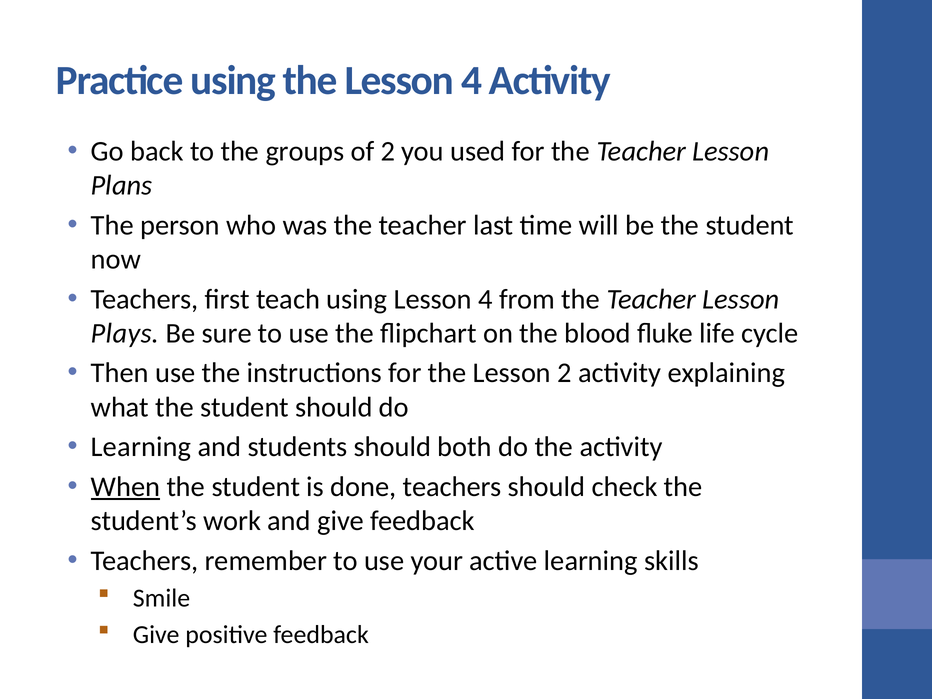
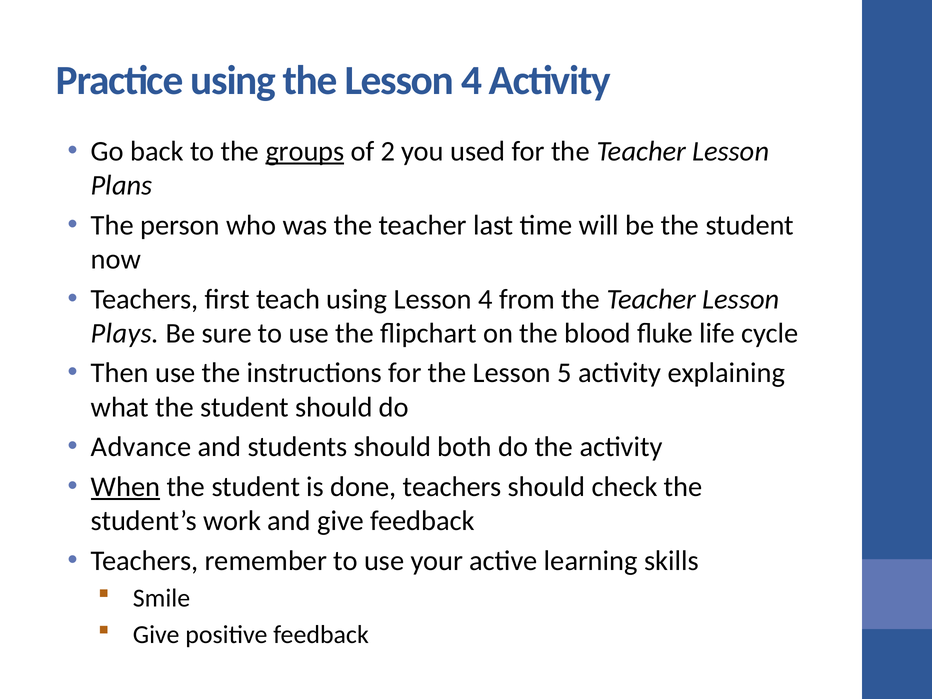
groups underline: none -> present (305, 151)
Lesson 2: 2 -> 5 (565, 373)
Learning: Learning -> Advance (141, 447)
